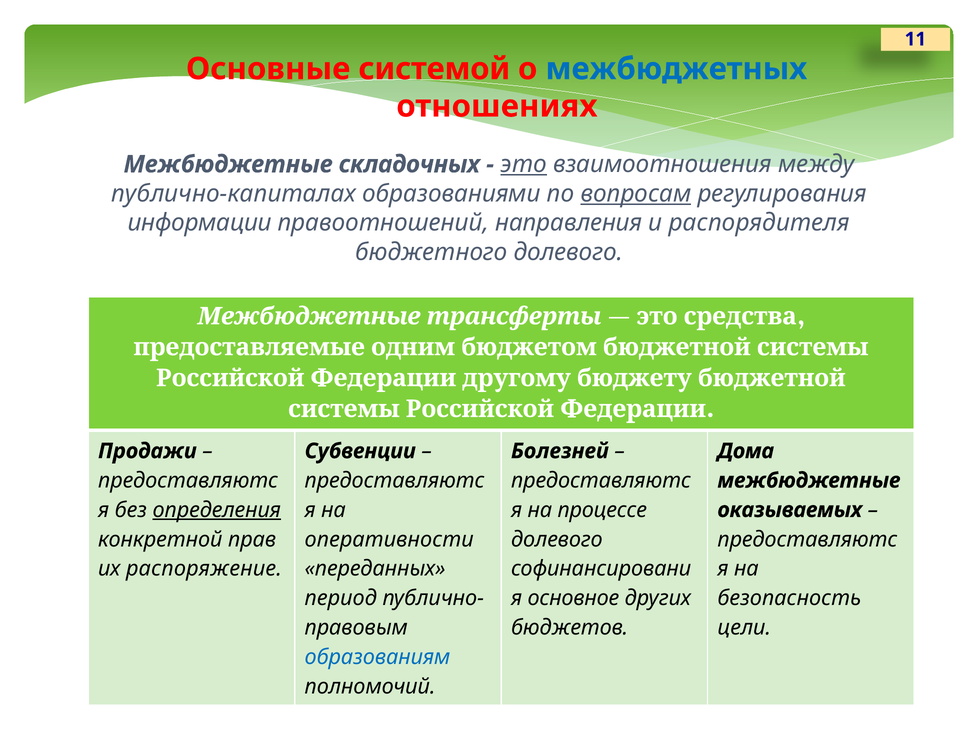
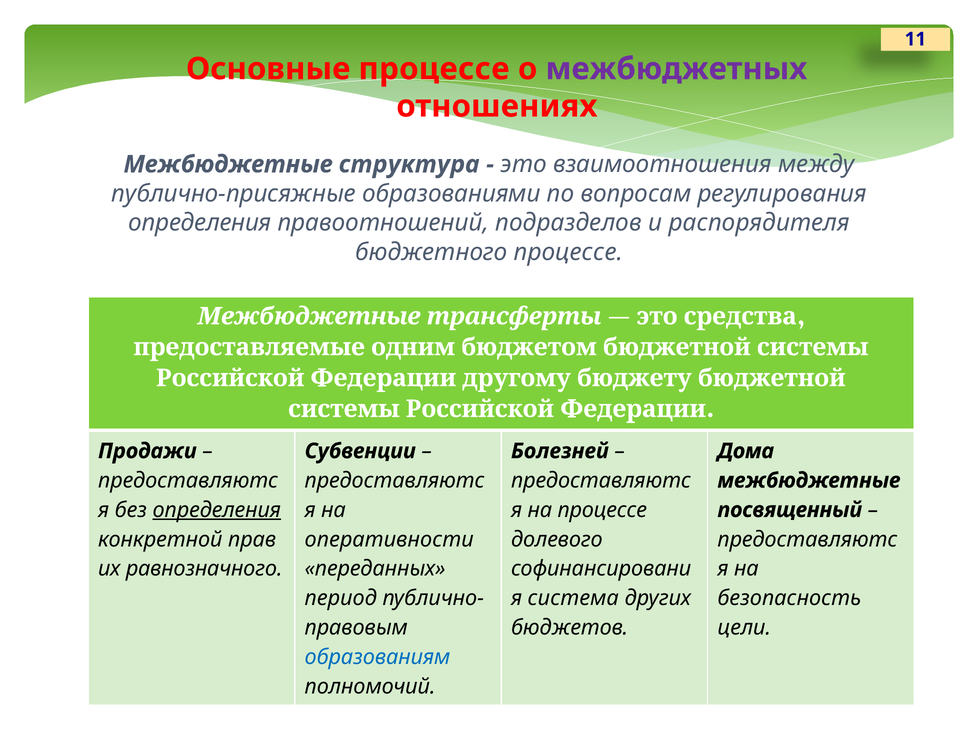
Основные системой: системой -> процессе (434, 69)
межбюджетных colour: blue -> purple (676, 69)
складочных: складочных -> структура (409, 164)
это underline: present -> none (524, 164)
публично-капиталах: публично-капиталах -> публично-присяжные (234, 194)
вопросам underline: present -> none (636, 194)
информации: информации -> определения (200, 223)
направления: направления -> подразделов (569, 223)
бюджетного долевого: долевого -> процессе (568, 252)
оказываемых: оказываемых -> посвященный (790, 510)
распоряжение: распоряжение -> равнозначного (204, 569)
основное: основное -> система (573, 599)
